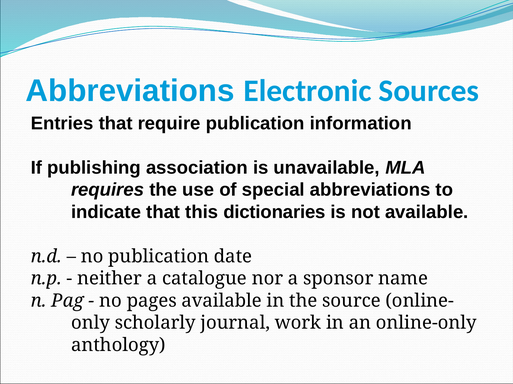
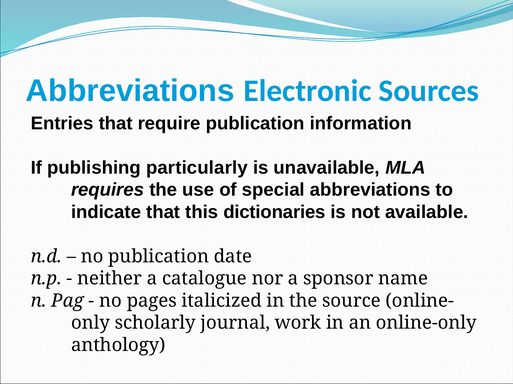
association: association -> particularly (197, 168)
pages available: available -> italicized (222, 301)
